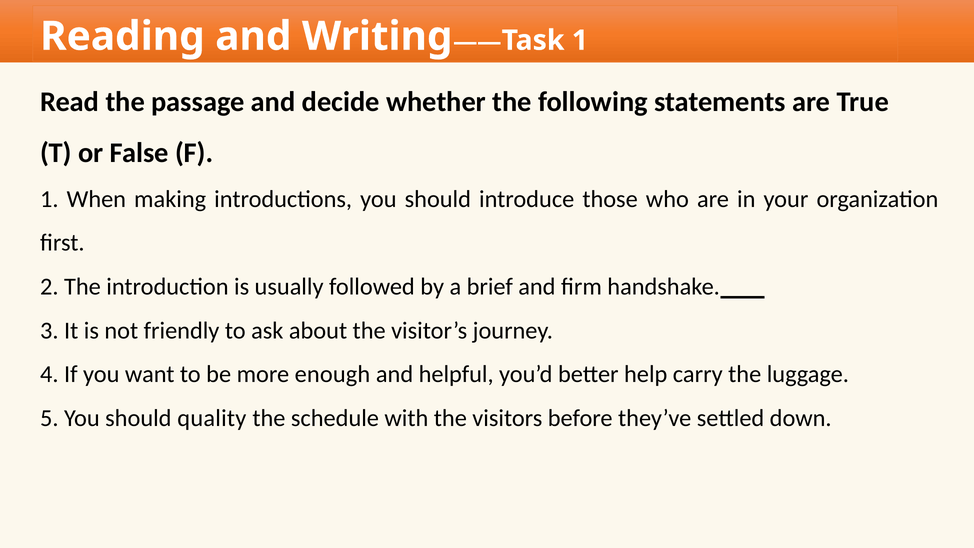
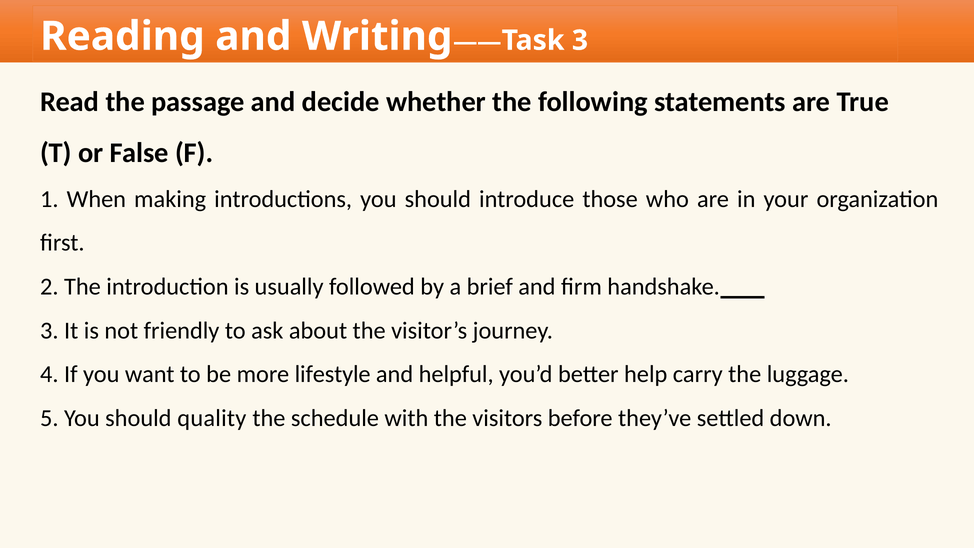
1: 1 -> 3 (580, 40)
enough: enough -> lifestyle (333, 374)
